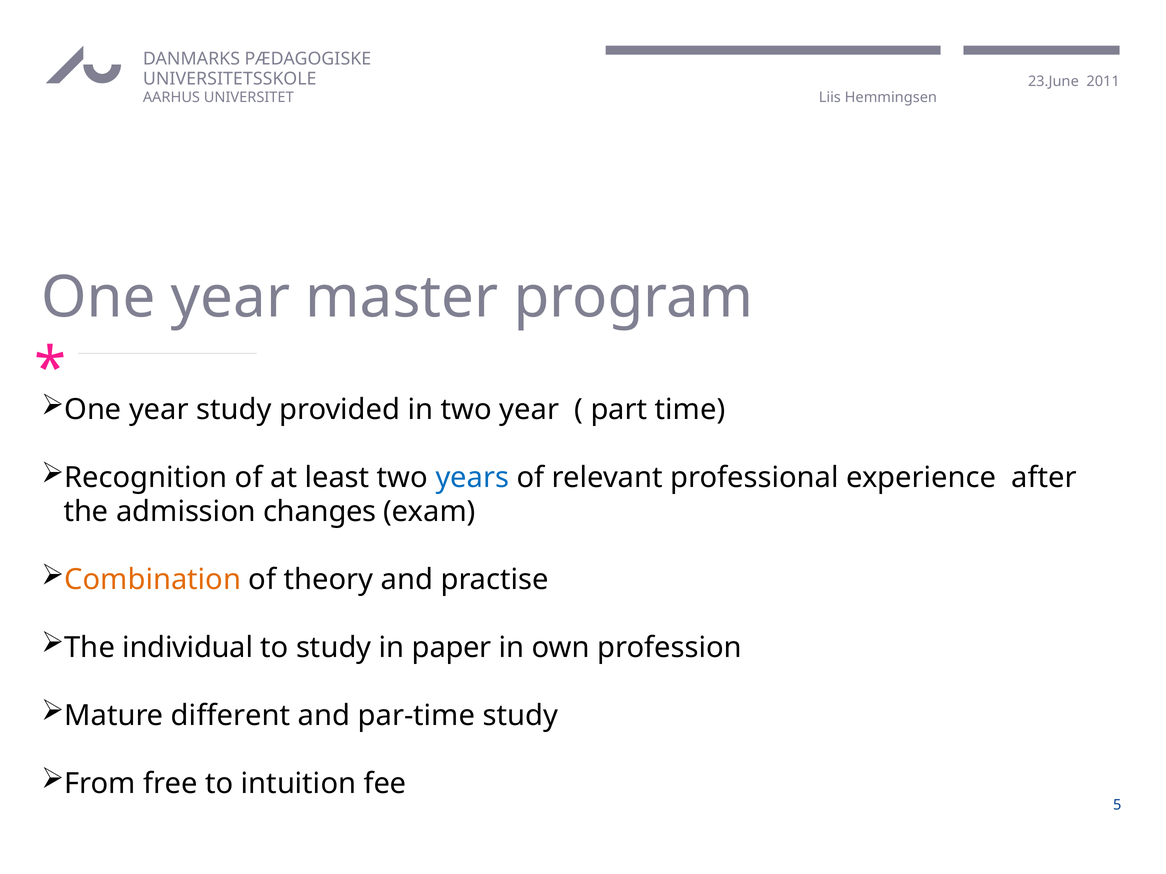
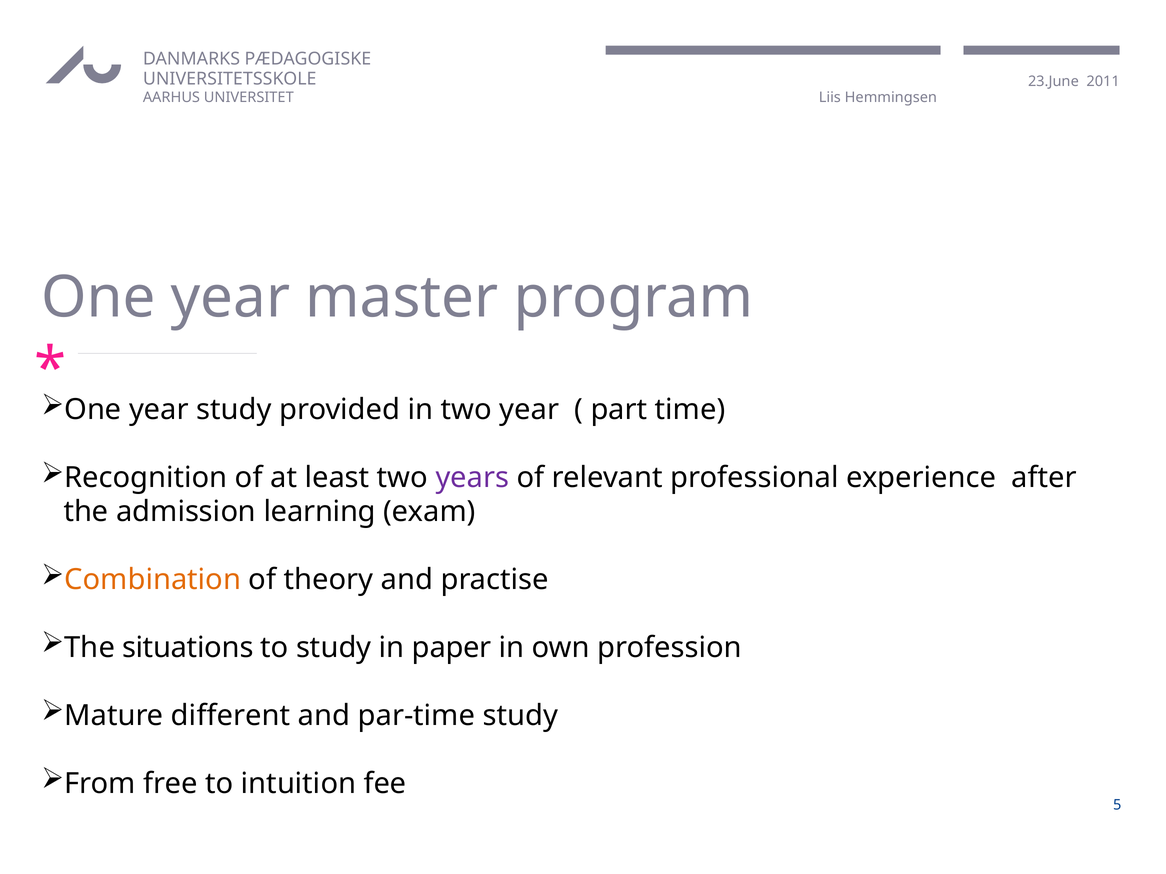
years colour: blue -> purple (472, 478)
changes: changes -> learning (320, 512)
individual: individual -> situations (188, 648)
